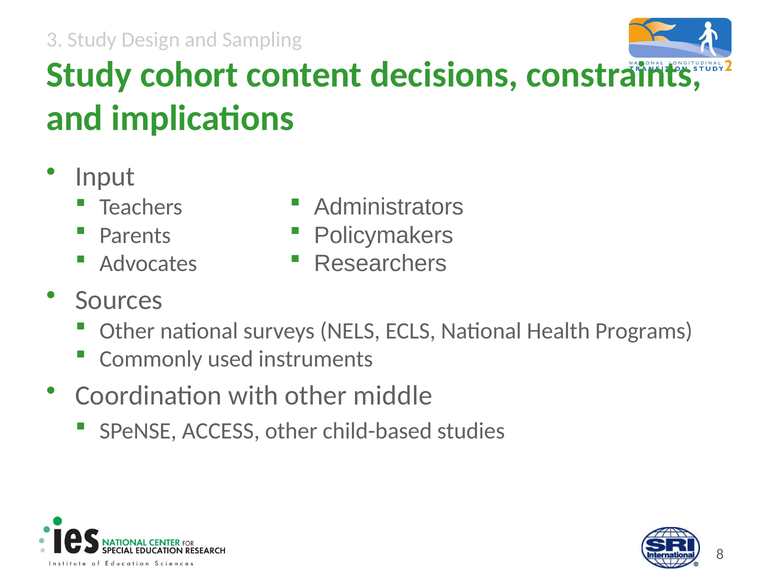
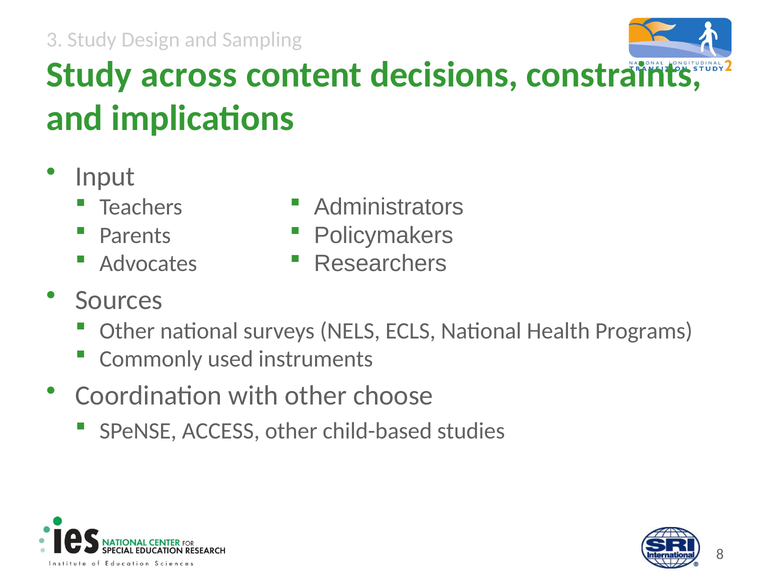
cohort: cohort -> across (189, 75)
middle: middle -> choose (393, 395)
